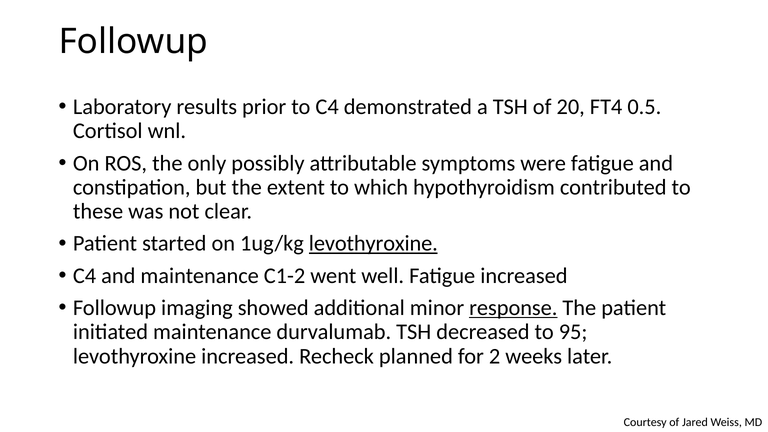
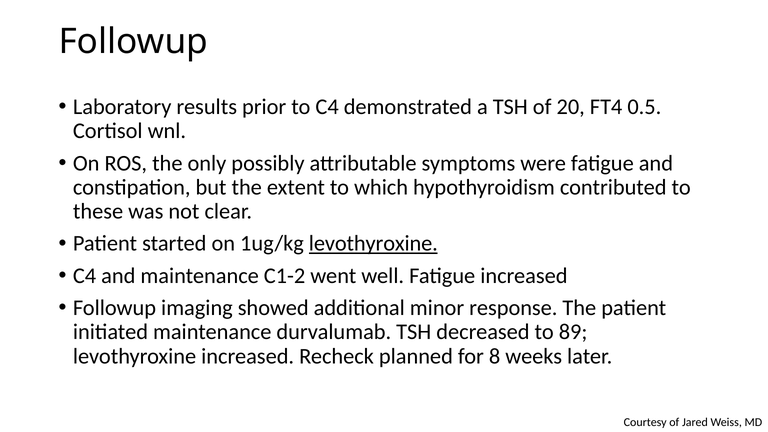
response underline: present -> none (513, 308)
95: 95 -> 89 (573, 332)
2: 2 -> 8 (495, 356)
